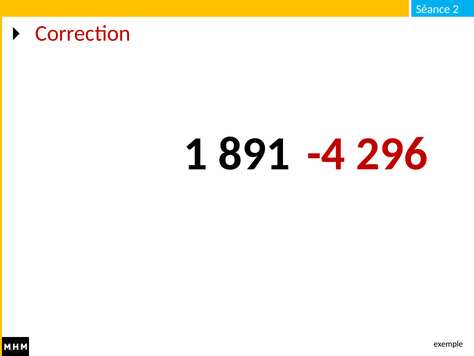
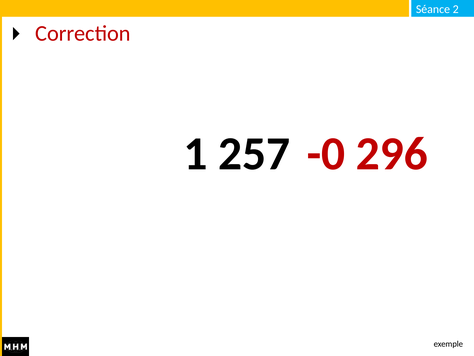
891: 891 -> 257 (254, 153)
-4: -4 -> -0 (326, 153)
